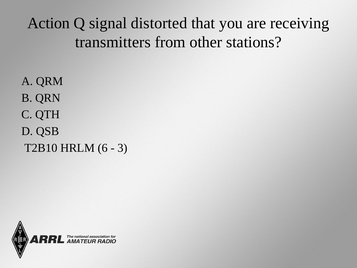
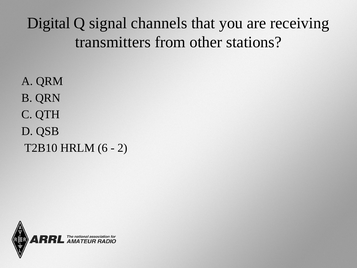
Action: Action -> Digital (49, 23)
distorted: distorted -> channels (159, 23)
3: 3 -> 2 (122, 148)
